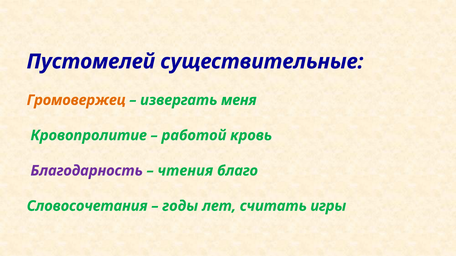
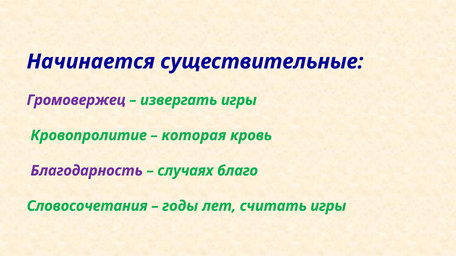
Пустомелей: Пустомелей -> Начинается (91, 62)
Громовержец colour: orange -> purple (76, 100)
извергать меня: меня -> игры (239, 100)
работой: работой -> которая (194, 136)
чтения: чтения -> случаях (185, 171)
